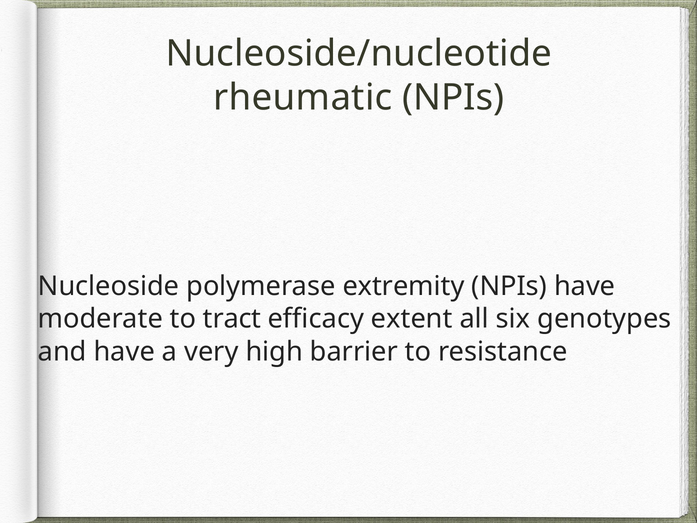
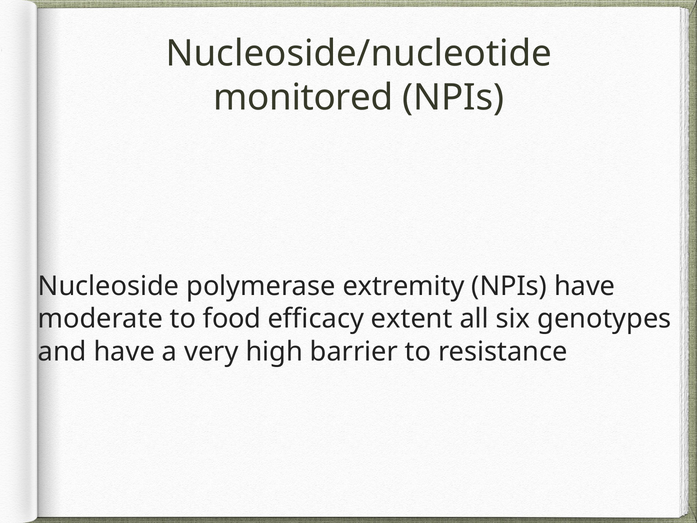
rheumatic: rheumatic -> monitored (303, 98)
tract: tract -> food (232, 319)
